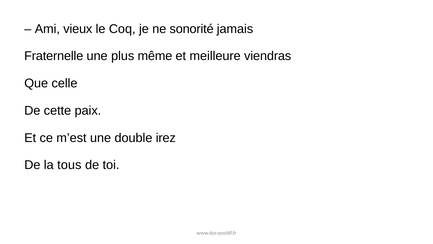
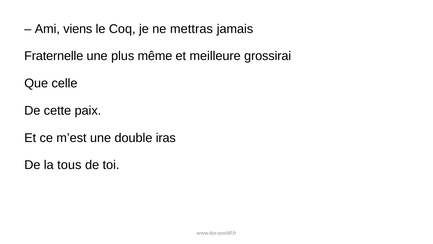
vieux: vieux -> viens (78, 29)
sonorité: sonorité -> mettras (191, 29)
viendras: viendras -> grossirai (268, 56)
irez: irez -> iras (166, 138)
